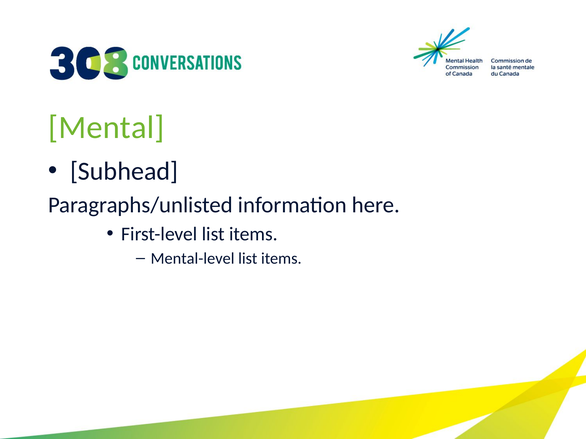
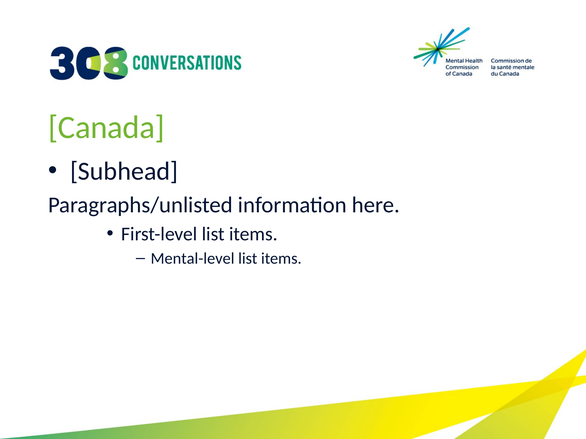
Mental: Mental -> Canada (107, 127)
